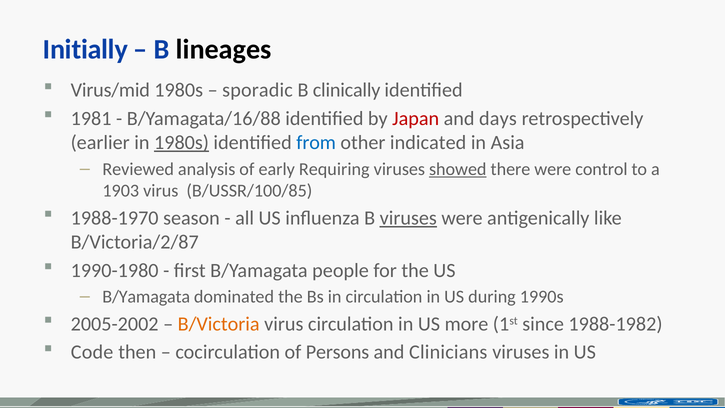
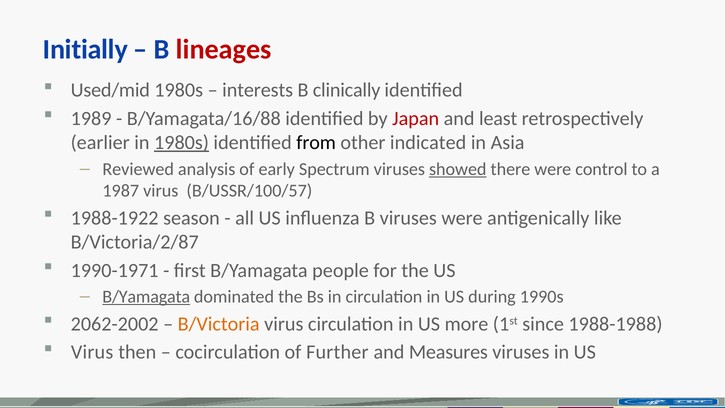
lineages colour: black -> red (224, 49)
Virus/mid: Virus/mid -> Used/mid (110, 90)
sporadic: sporadic -> interests (258, 90)
1981: 1981 -> 1989 (91, 118)
days: days -> least (498, 118)
from colour: blue -> black (316, 143)
Requiring: Requiring -> Spectrum (334, 169)
1903: 1903 -> 1987 (121, 191)
B/USSR/100/85: B/USSR/100/85 -> B/USSR/100/57 (249, 191)
1988-1970: 1988-1970 -> 1988-1922 (115, 218)
viruses underline: present -> none (408, 218)
1990-1980: 1990-1980 -> 1990-1971 (115, 270)
B/Yamagata underline: none -> present (146, 297)
2005-2002: 2005-2002 -> 2062-2002 (115, 324)
1988-1982: 1988-1982 -> 1988-1988 (615, 324)
Code: Code -> Virus (92, 352)
Persons: Persons -> Further (337, 352)
Clinicians: Clinicians -> Measures (448, 352)
